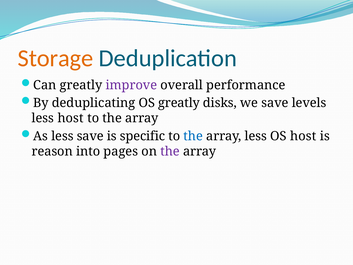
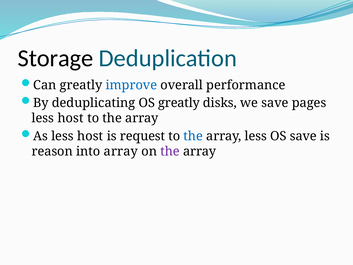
Storage colour: orange -> black (55, 58)
improve colour: purple -> blue (131, 85)
levels: levels -> pages (309, 103)
As less save: save -> host (90, 136)
specific: specific -> request (143, 136)
OS host: host -> save (303, 136)
into pages: pages -> array (121, 151)
